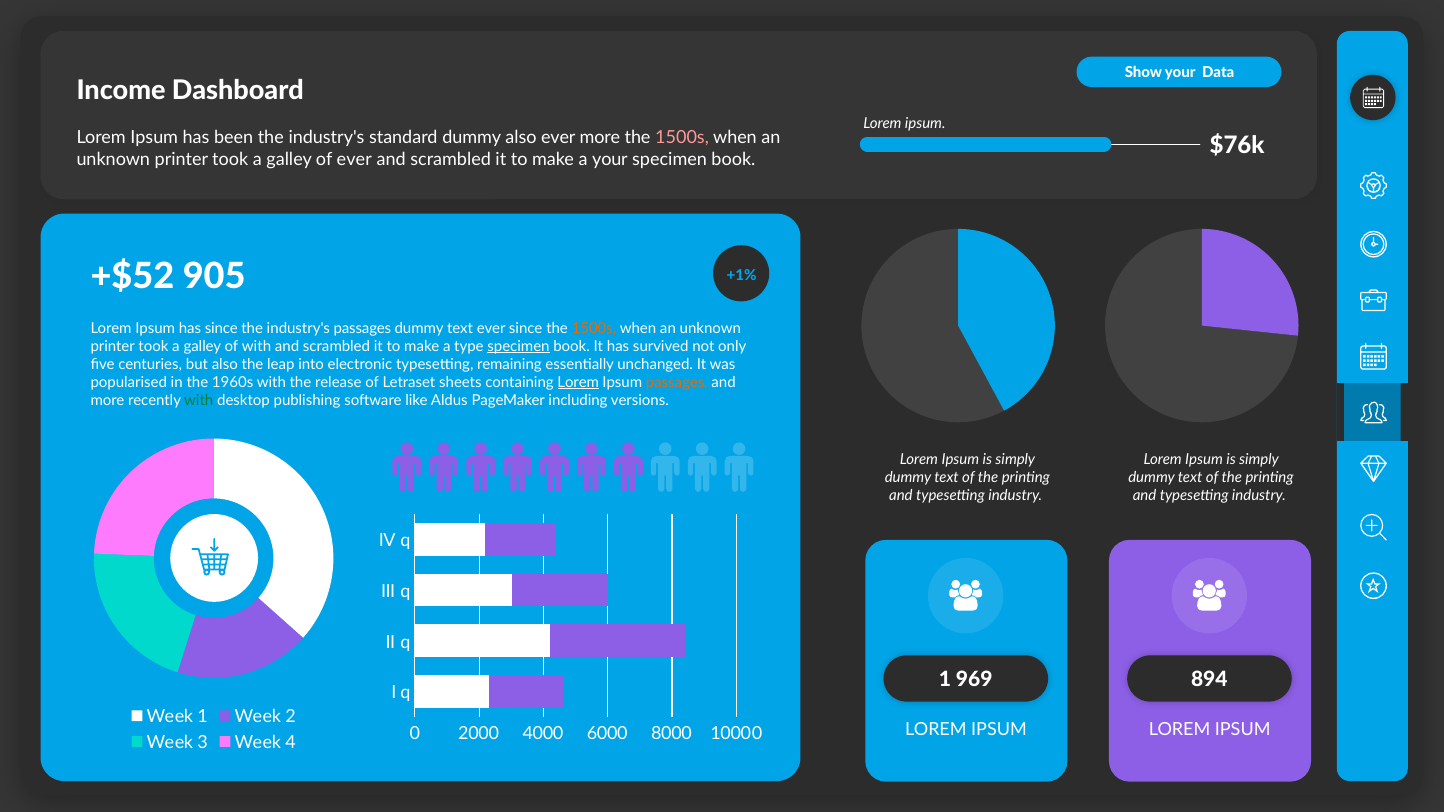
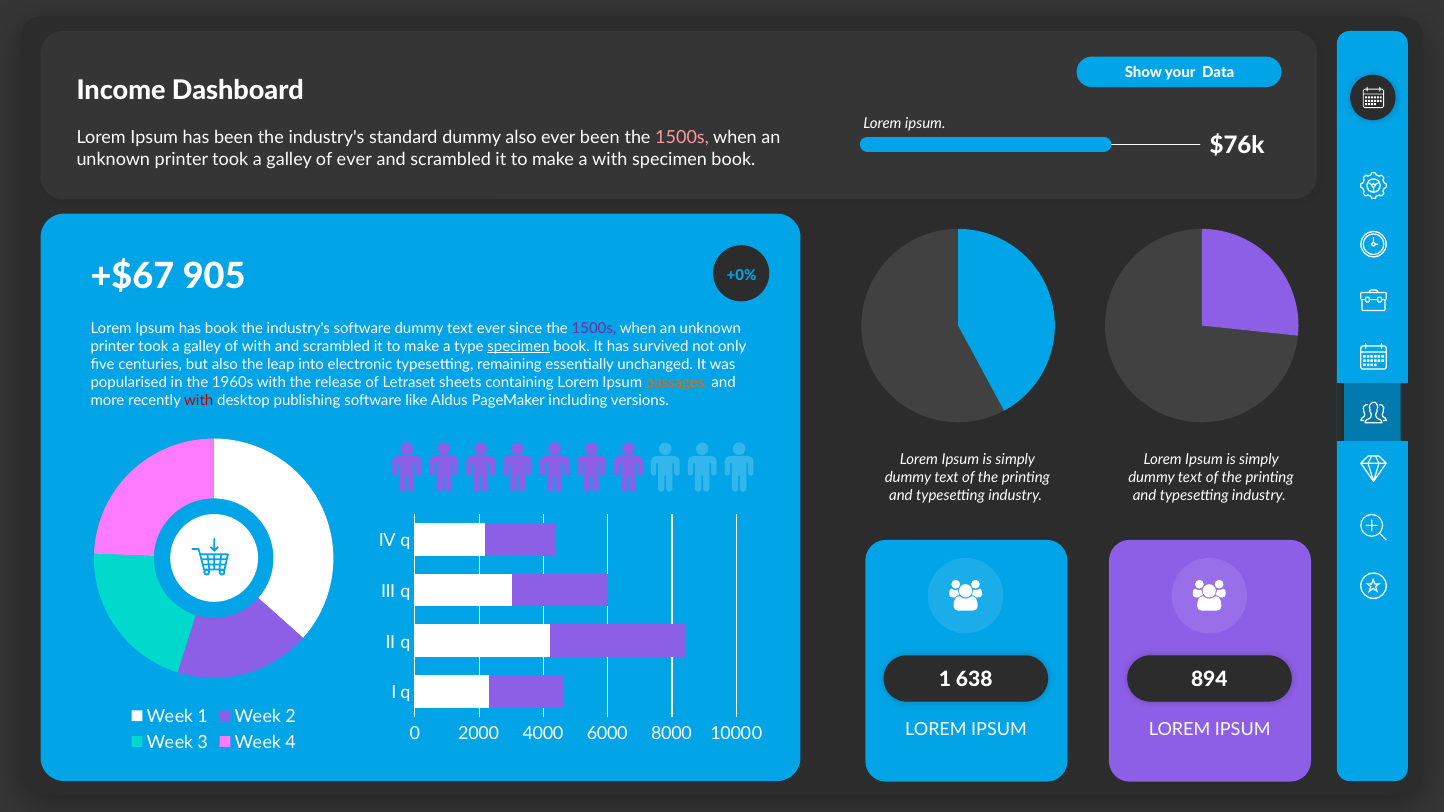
ever more: more -> been (600, 138)
a your: your -> with (610, 159)
+$52: +$52 -> +$67 (132, 276)
+1%: +1% -> +0% (742, 276)
has since: since -> book (221, 328)
industry's passages: passages -> software (362, 328)
1500s colour: orange -> purple (594, 328)
Lorem underline: present -> none (578, 382)
with colour: green -> red (199, 401)
969: 969 -> 638 (974, 680)
